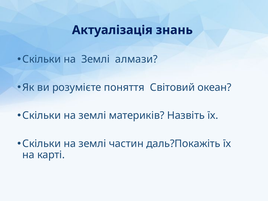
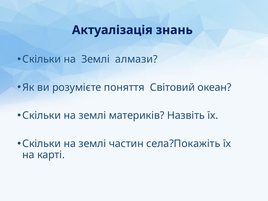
даль?Покажіть: даль?Покажіть -> села?Покажіть (183, 144)
